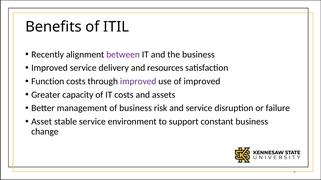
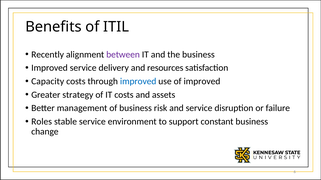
Function: Function -> Capacity (48, 82)
improved colour: purple -> blue (138, 82)
capacity: capacity -> strategy (78, 95)
Asset: Asset -> Roles (42, 122)
